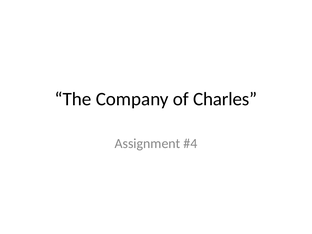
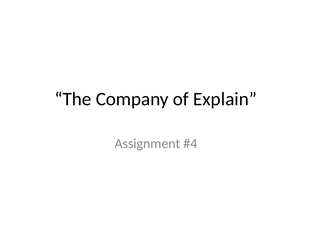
Charles: Charles -> Explain (225, 99)
